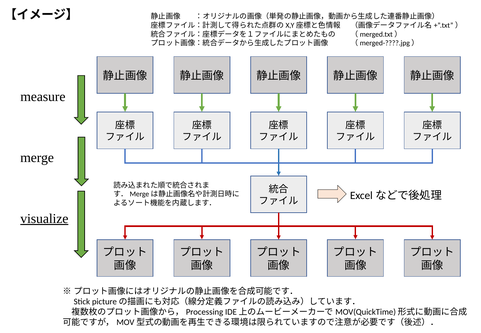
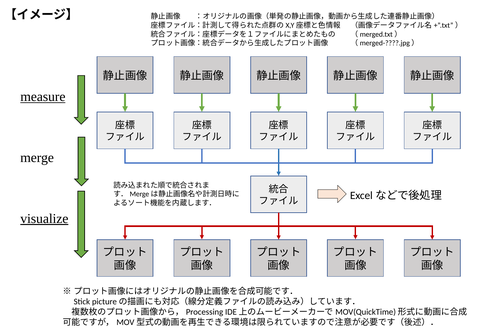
measure underline: none -> present (43, 97)
